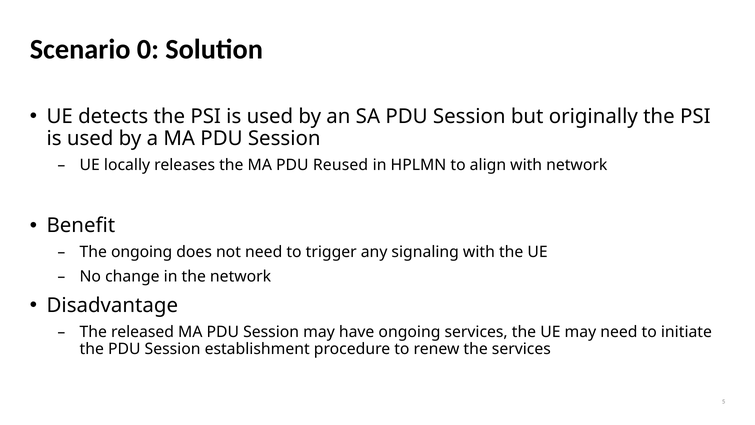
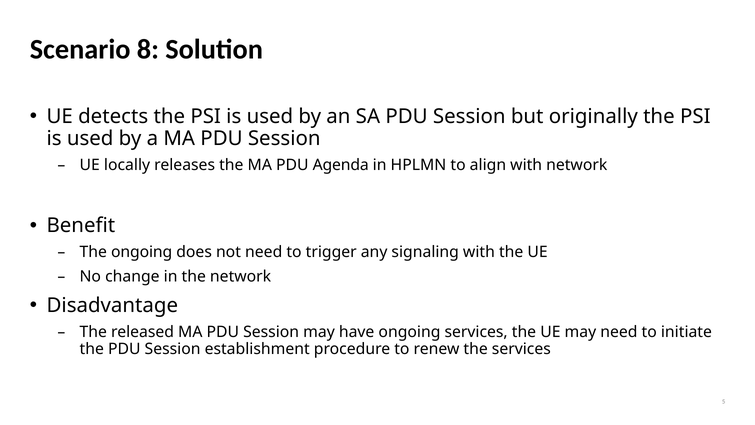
0: 0 -> 8 (148, 49)
Reused: Reused -> Agenda (341, 165)
